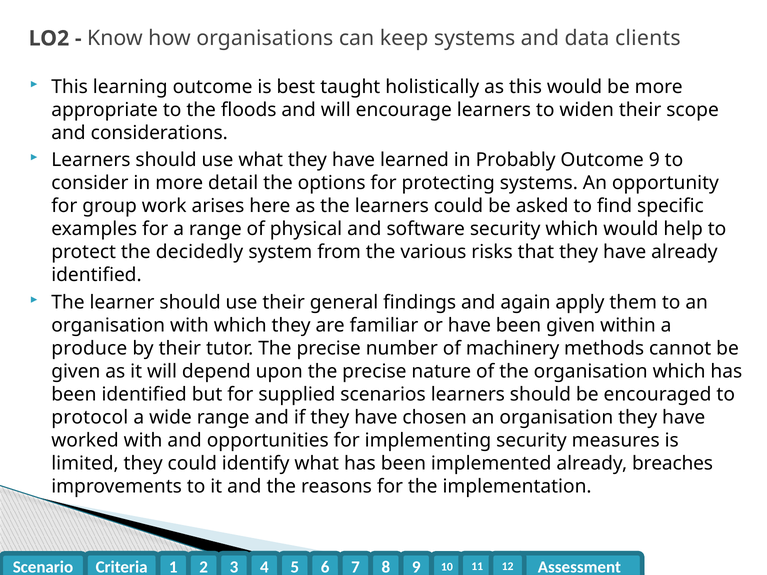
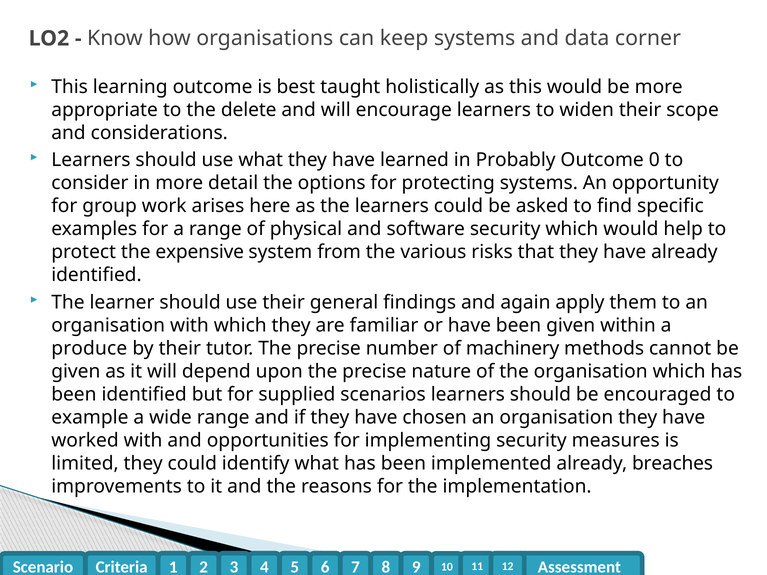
clients: clients -> corner (648, 38)
floods: floods -> delete (249, 110)
Outcome 9: 9 -> 0 (654, 160)
decidedly: decidedly -> expensive (200, 252)
protocol: protocol -> example (90, 417)
